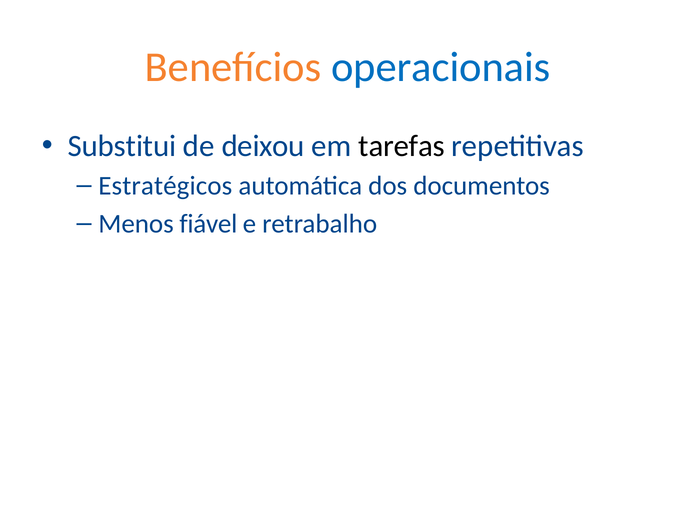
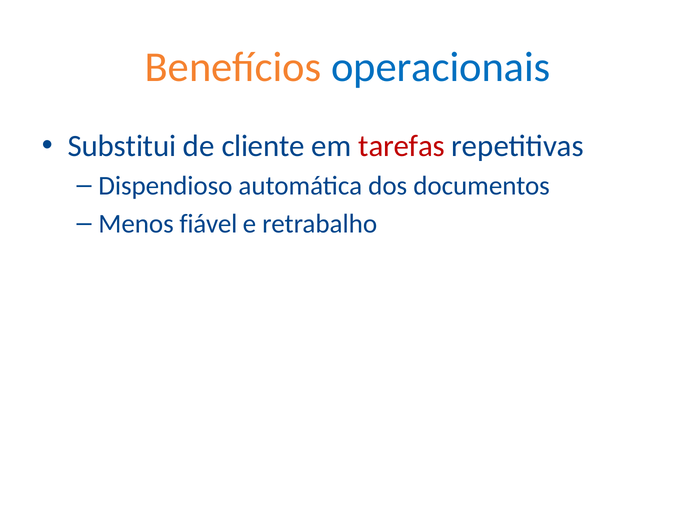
deixou: deixou -> cliente (263, 146)
tarefas colour: black -> red (402, 146)
Estratégicos: Estratégicos -> Dispendioso (165, 186)
